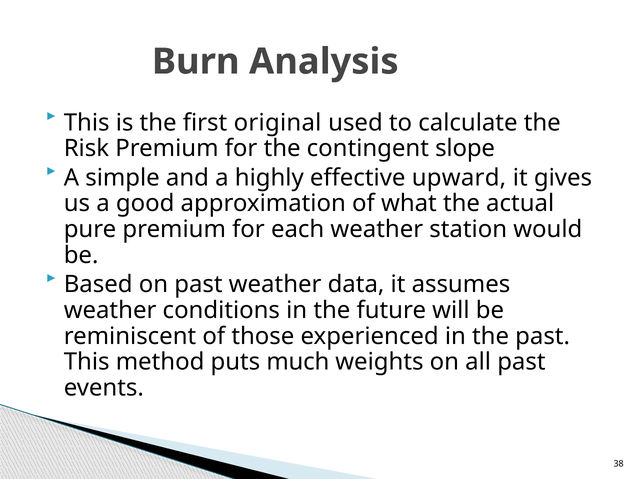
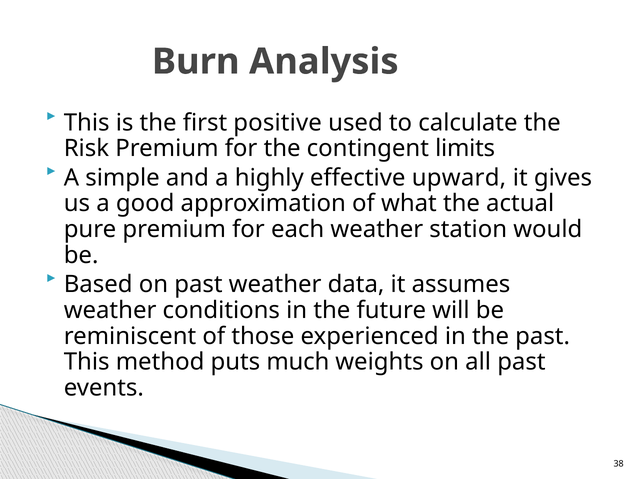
original: original -> positive (278, 123)
slope: slope -> limits (465, 149)
